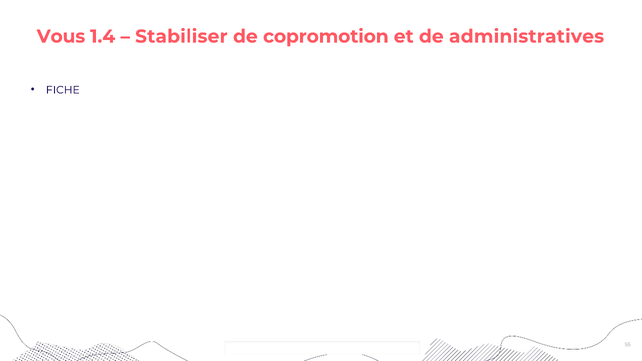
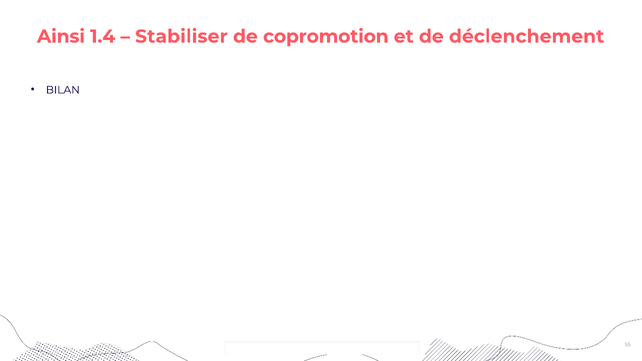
Vous: Vous -> Ainsi (61, 36)
administratives: administratives -> déclenchement (527, 36)
FICHE: FICHE -> BILAN (63, 90)
